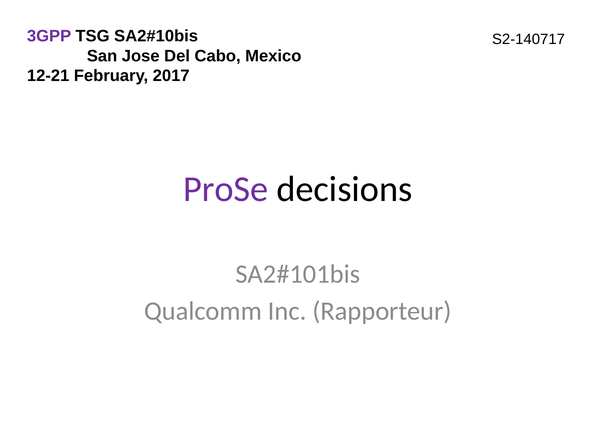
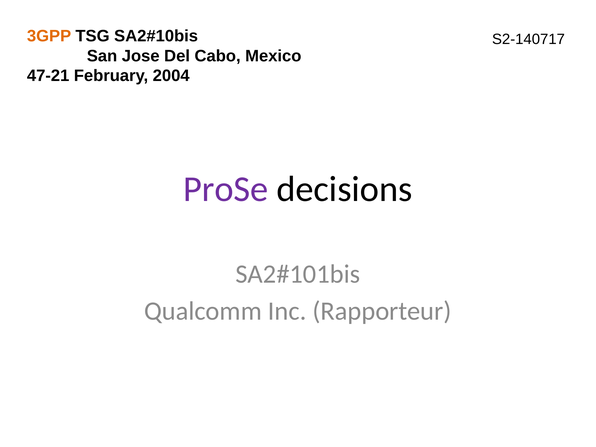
3GPP colour: purple -> orange (49, 36)
12-21: 12-21 -> 47-21 (48, 76)
2017: 2017 -> 2004 (171, 76)
